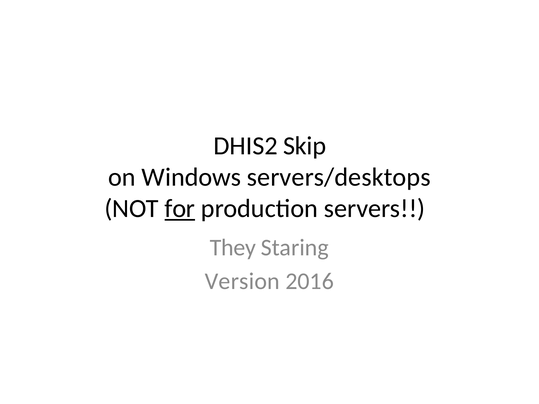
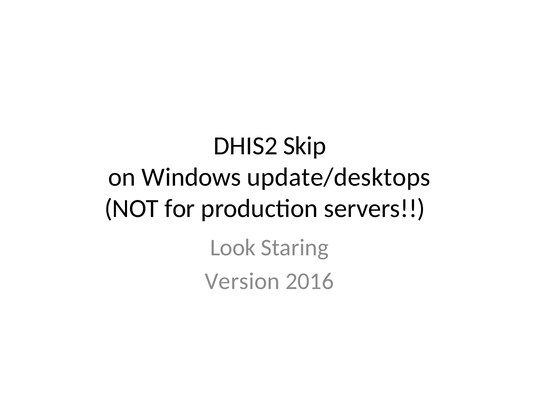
servers/desktops: servers/desktops -> update/desktops (339, 177)
for underline: present -> none (180, 209)
They: They -> Look (233, 248)
